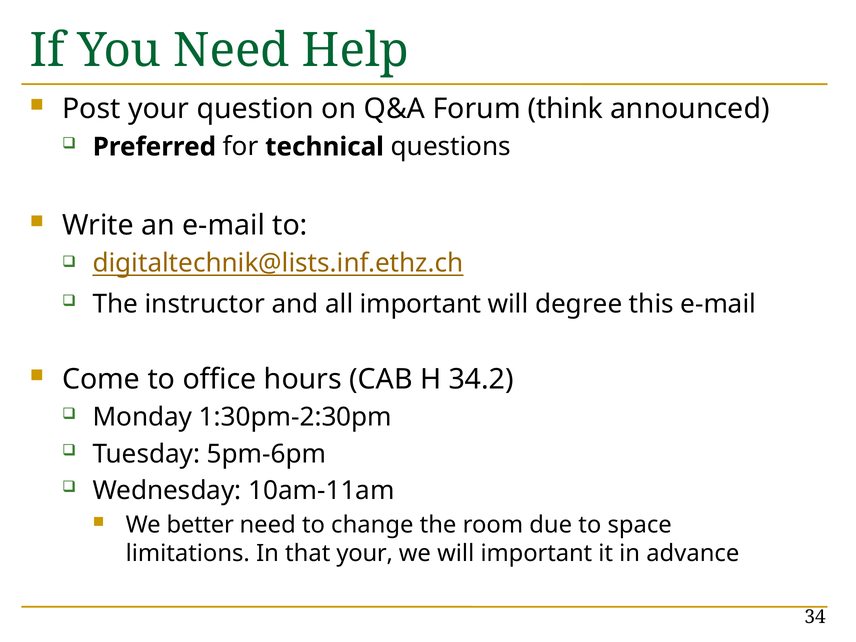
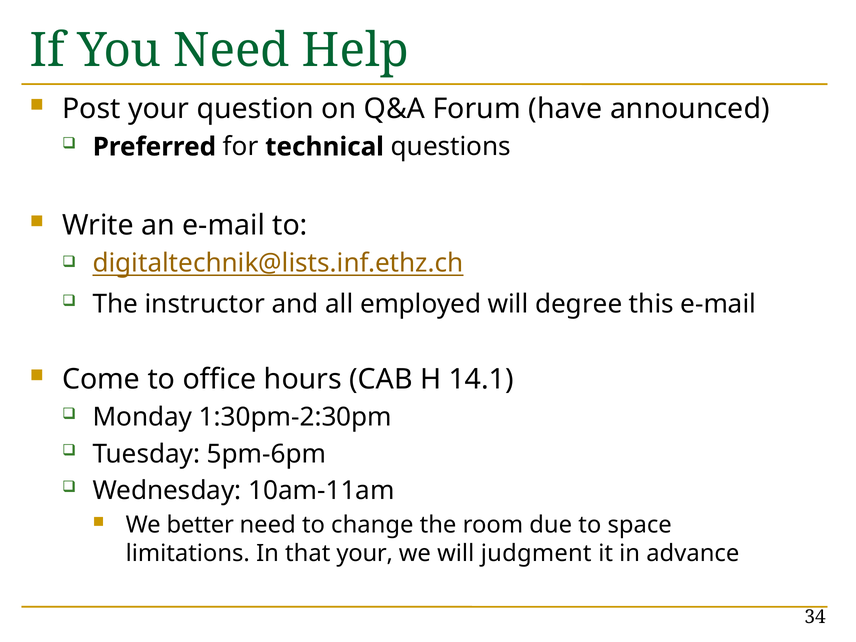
think: think -> have (565, 109)
all important: important -> employed (421, 304)
34.2: 34.2 -> 14.1 (481, 379)
will important: important -> judgment (536, 554)
